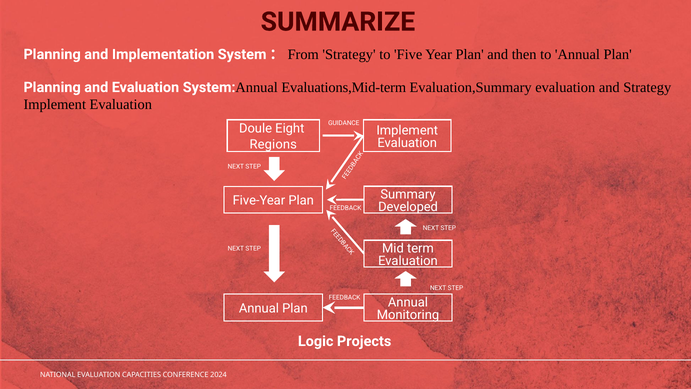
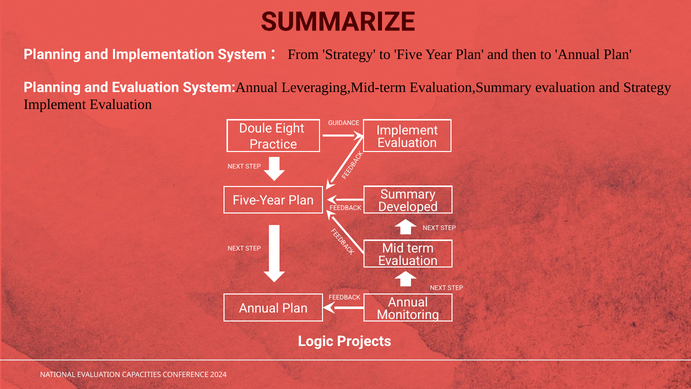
Evaluations,Mid-term: Evaluations,Mid-term -> Leveraging,Mid-term (344, 87)
Regions: Regions -> Practice (273, 144)
